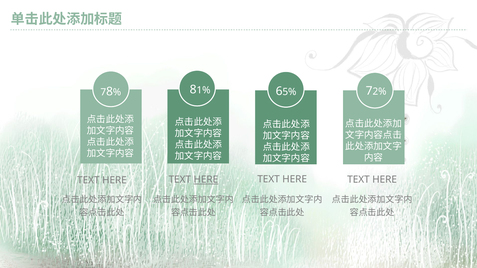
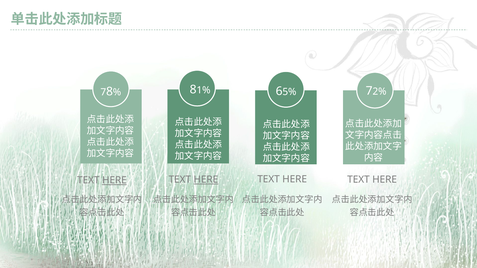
HERE underline: none -> present (114, 181)
